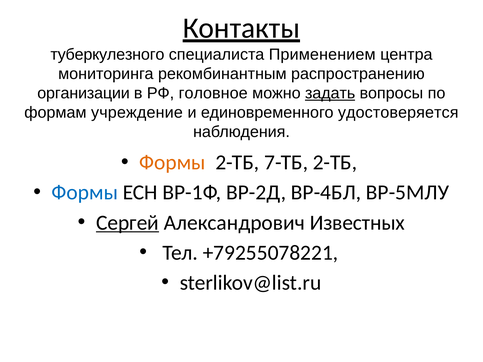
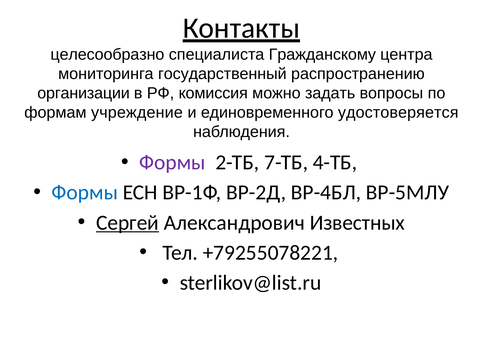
туберкулезного: туберкулезного -> целесообразно (107, 55)
Применением: Применением -> Гражданскому (322, 55)
рекомбинантным: рекомбинантным -> государственный (222, 74)
головное: головное -> комиссия (213, 93)
задать underline: present -> none (330, 93)
Формы colour: orange -> purple (172, 163)
7-ТБ 2-ТБ: 2-ТБ -> 4-ТБ (335, 163)
